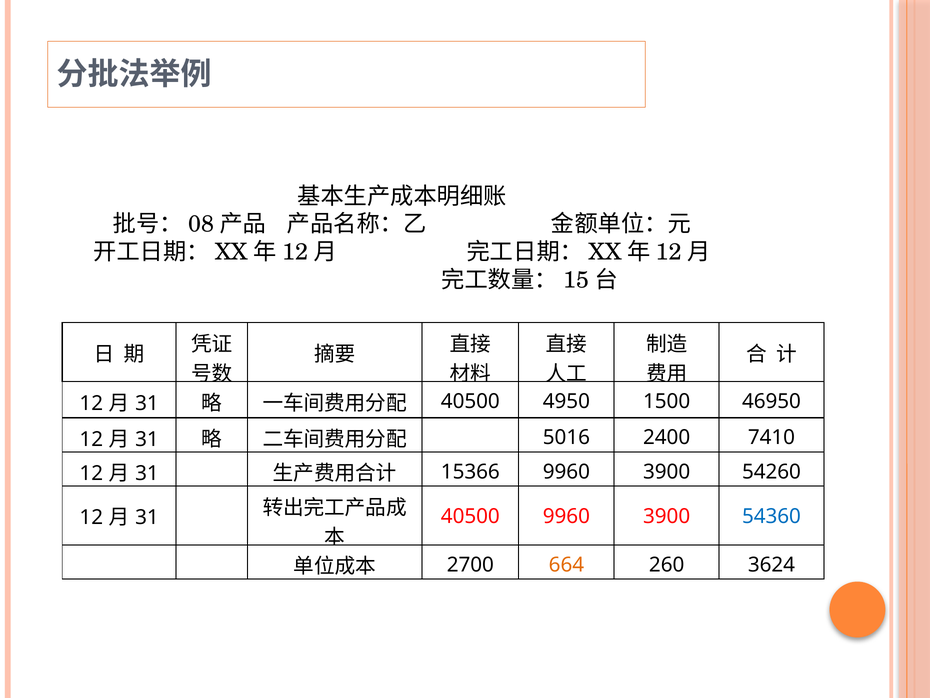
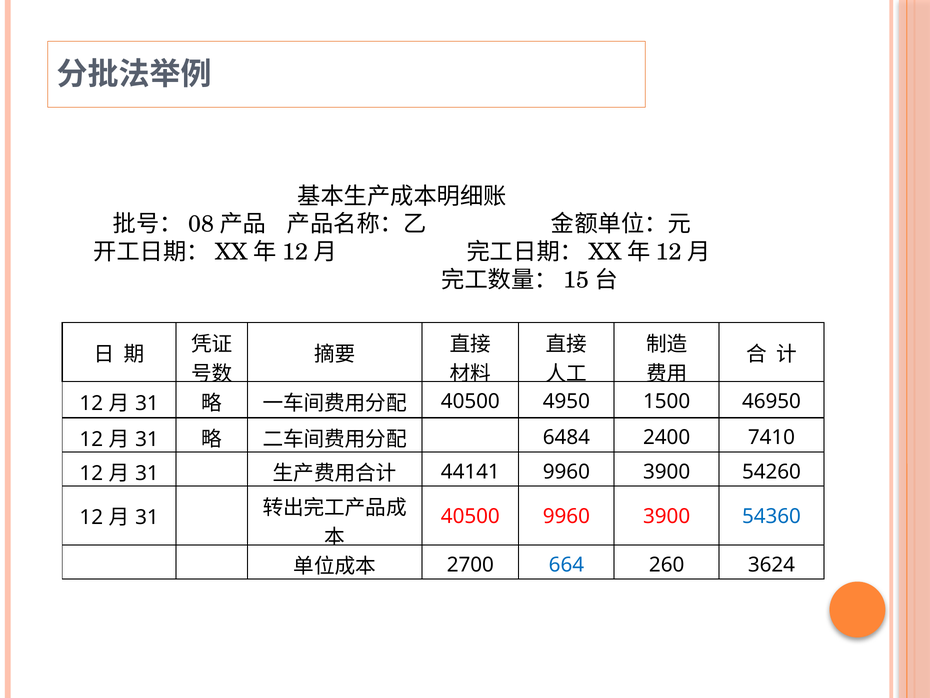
5016: 5016 -> 6484 (566, 437)
15366: 15366 -> 44141 (470, 471)
664 colour: orange -> blue (566, 564)
